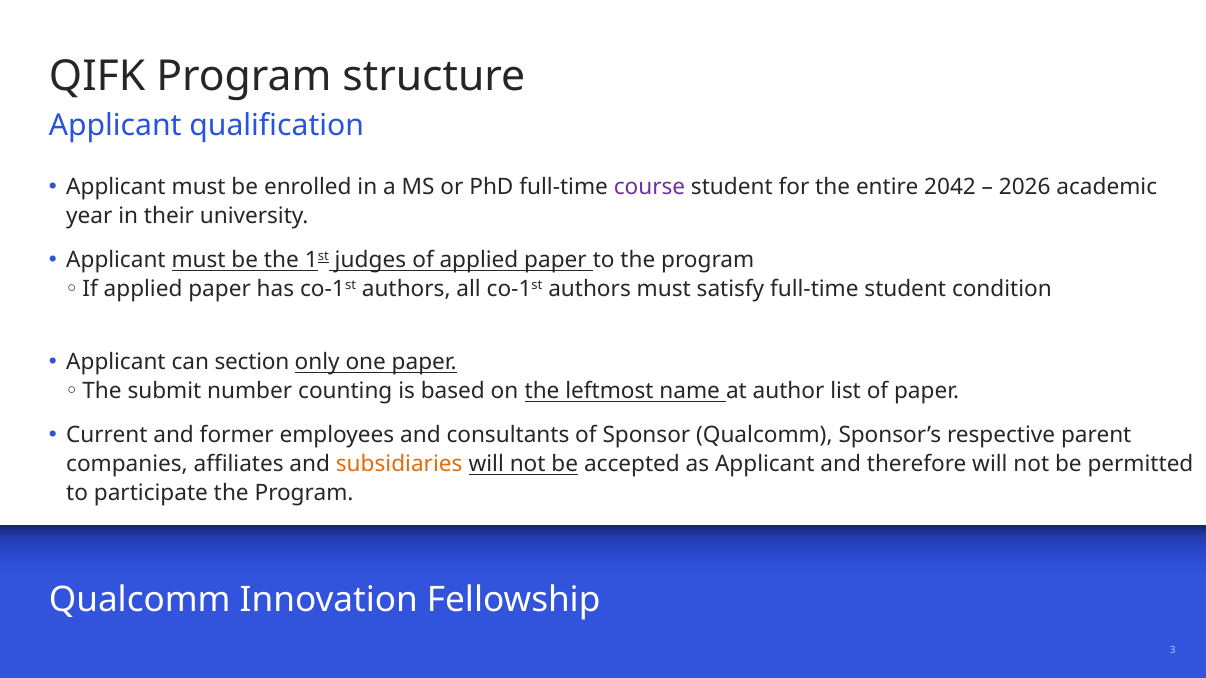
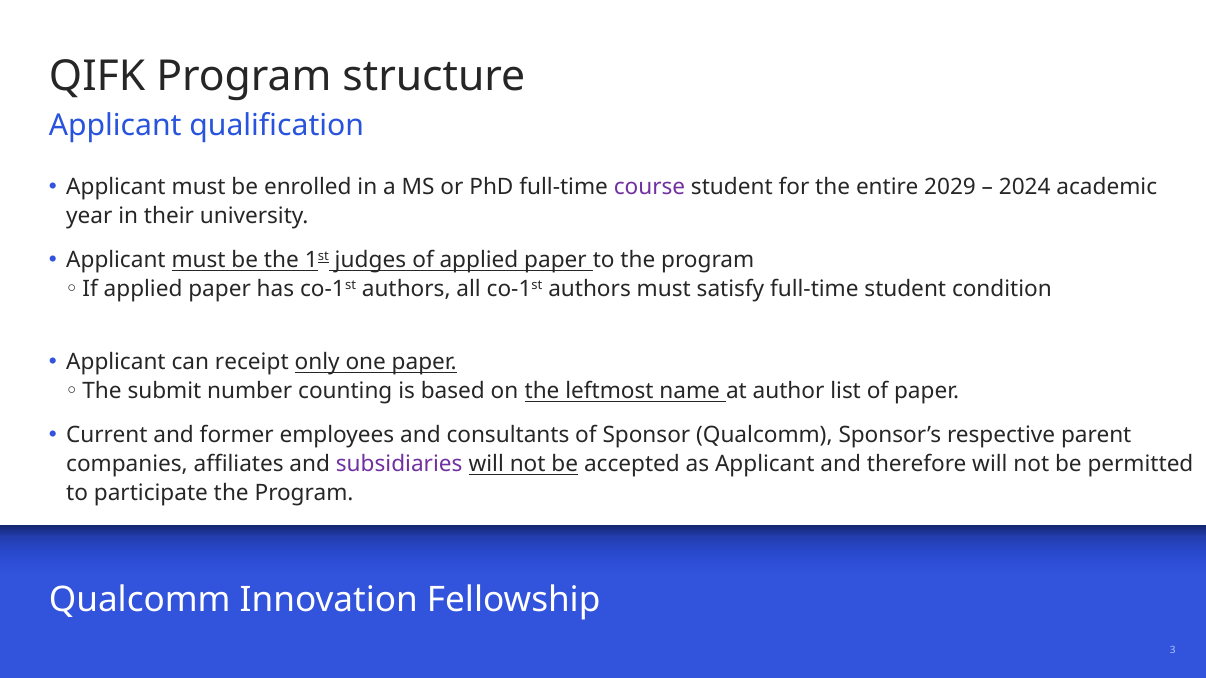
2042: 2042 -> 2029 (950, 187)
2026: 2026 -> 2024 (1025, 187)
section: section -> receipt (252, 362)
subsidiaries colour: orange -> purple (399, 464)
